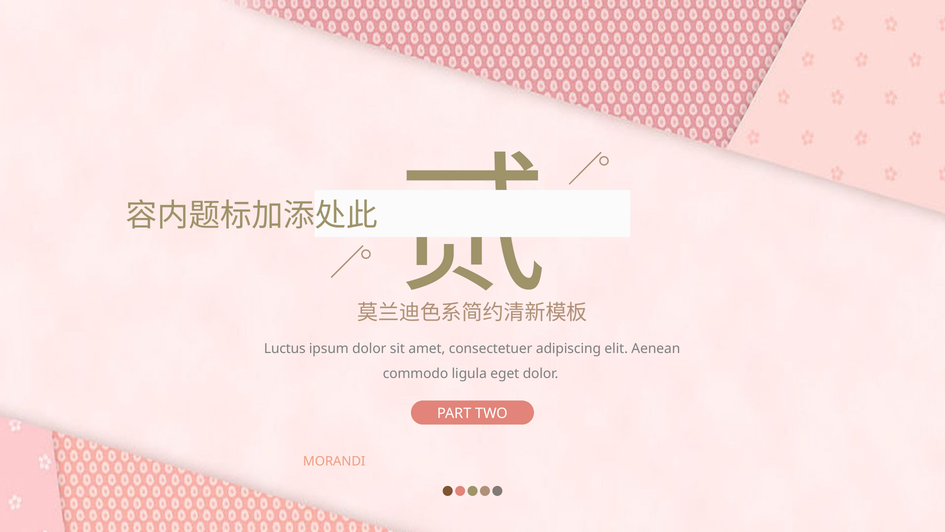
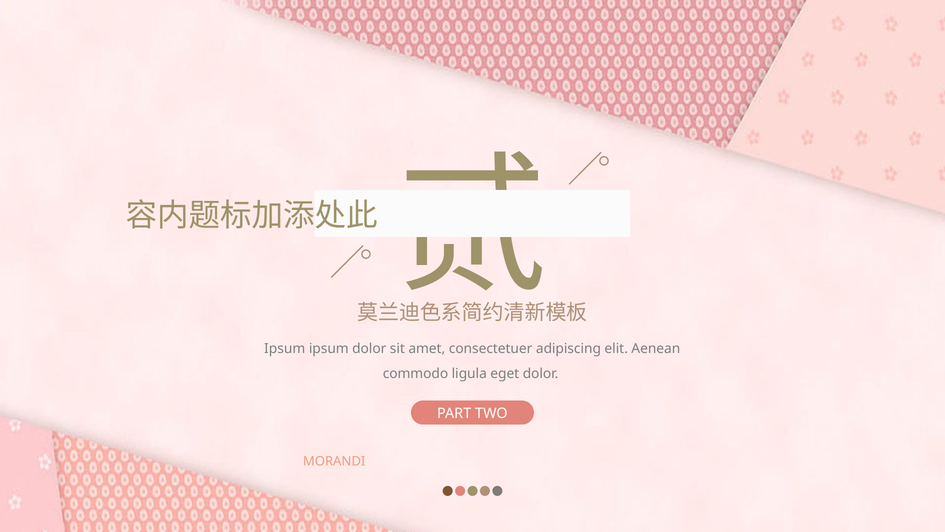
Luctus: Luctus -> Ipsum (285, 349)
